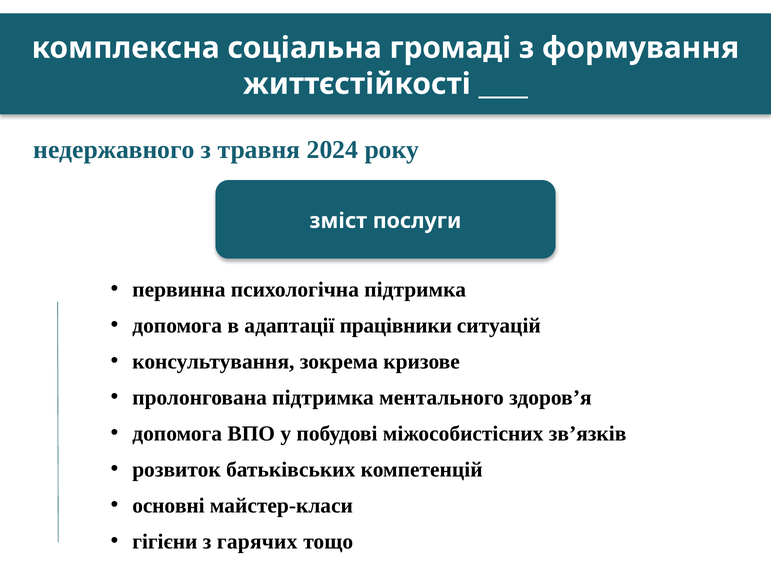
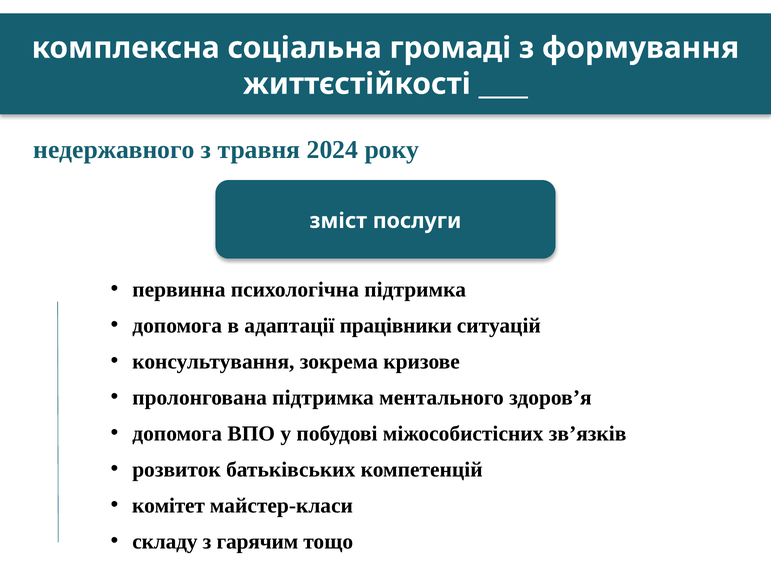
основні: основні -> комітет (168, 505)
гігієни: гігієни -> складу (165, 541)
гарячих: гарячих -> гарячим (257, 541)
